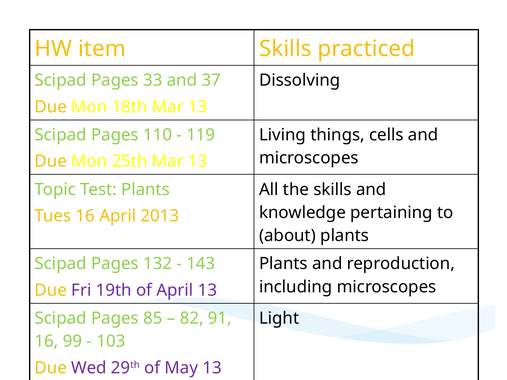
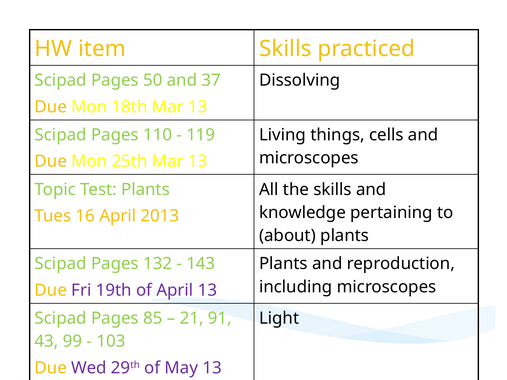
33: 33 -> 50 (153, 80)
82: 82 -> 21 (192, 319)
16: 16 -> 43 (47, 342)
